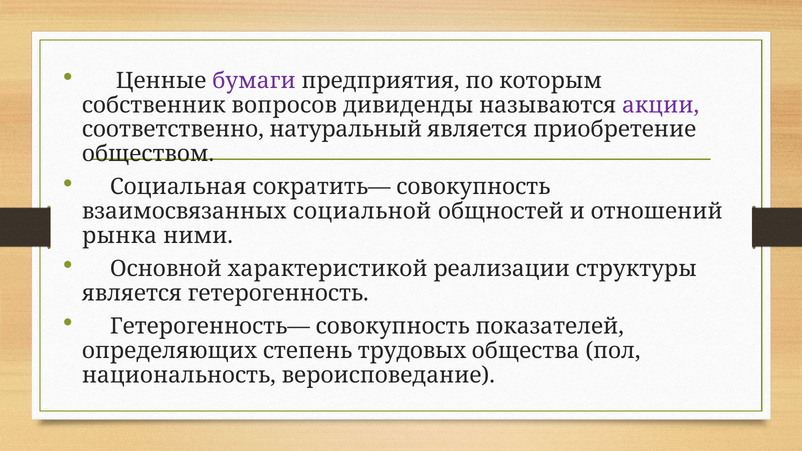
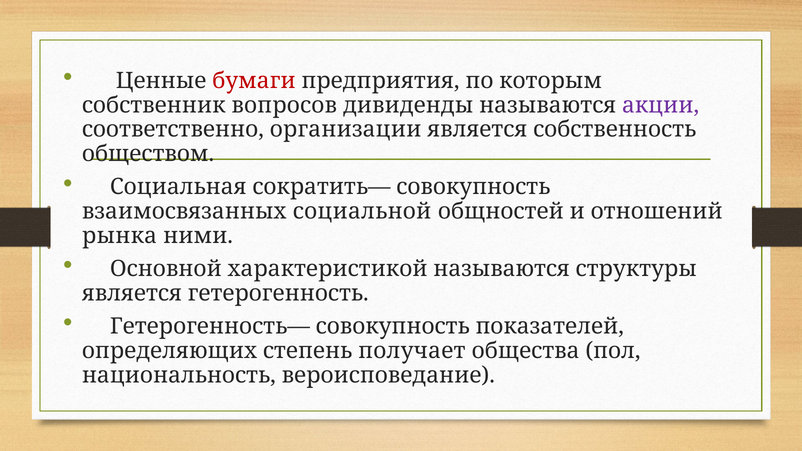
бумаги colour: purple -> red (254, 81)
натуральный: натуральный -> организации (346, 129)
приобретение: приобретение -> собственность (615, 129)
характеристикой реализации: реализации -> называются (502, 269)
трудовых: трудовых -> получает (412, 351)
